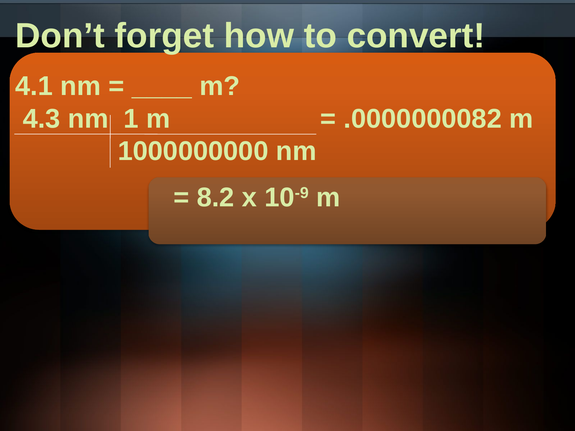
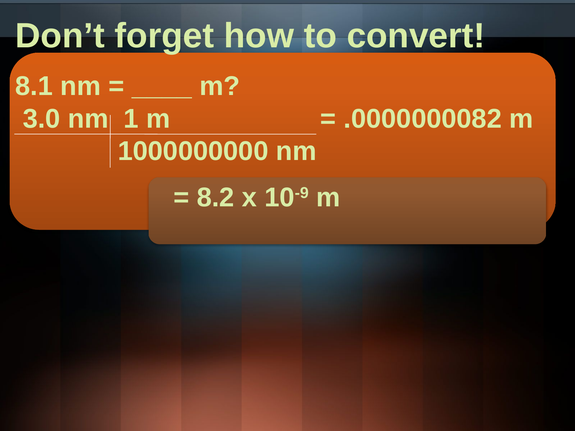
4.1: 4.1 -> 8.1 (34, 86)
4.3: 4.3 -> 3.0 (42, 119)
